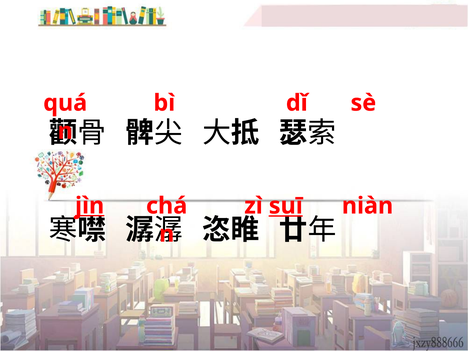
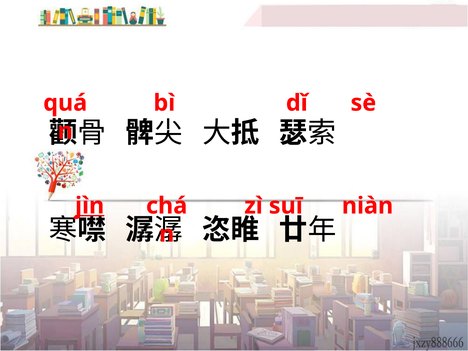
suī underline: present -> none (286, 206)
